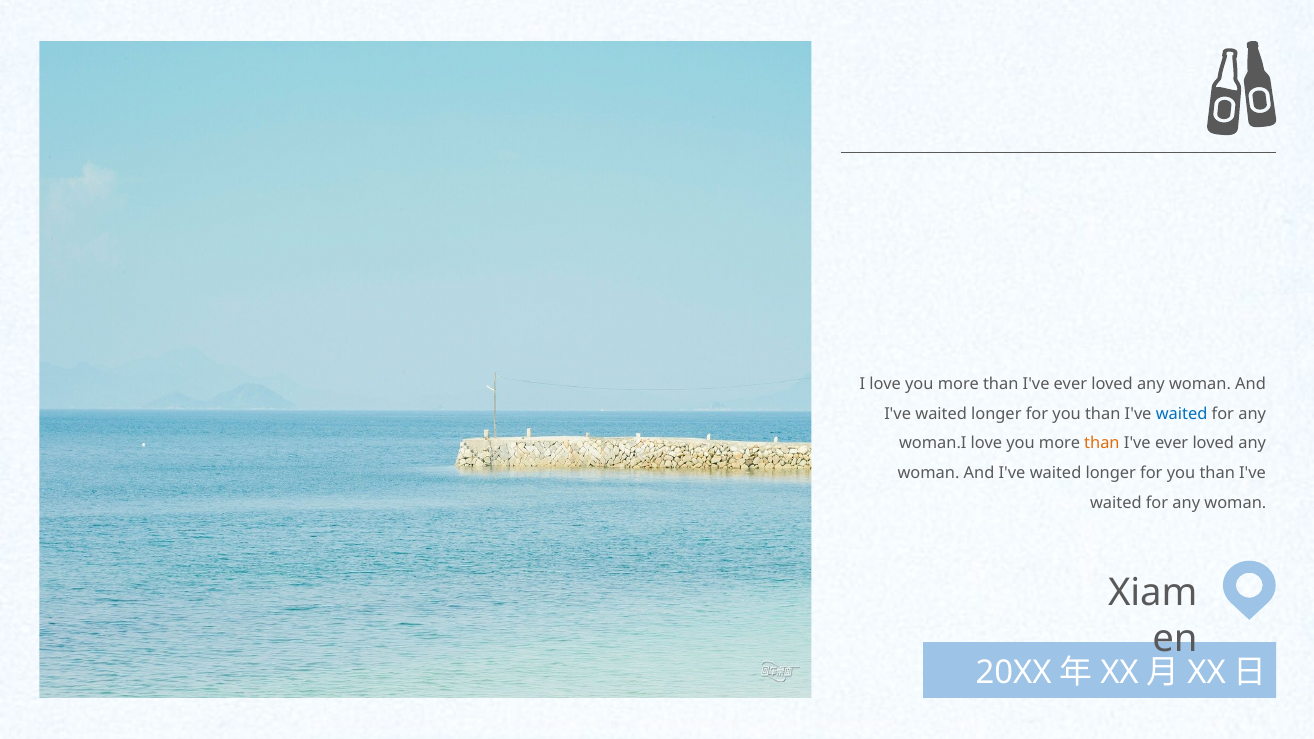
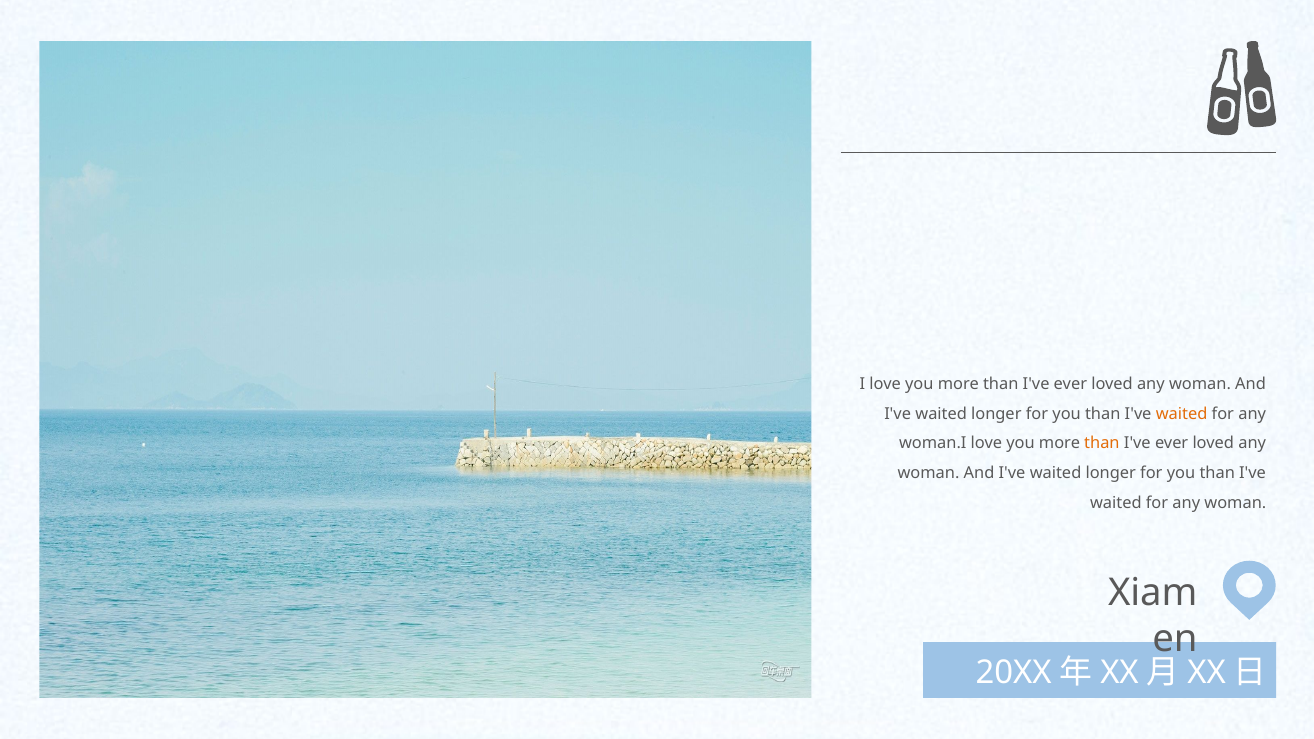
waited colour: blue -> orange (1182, 414)
